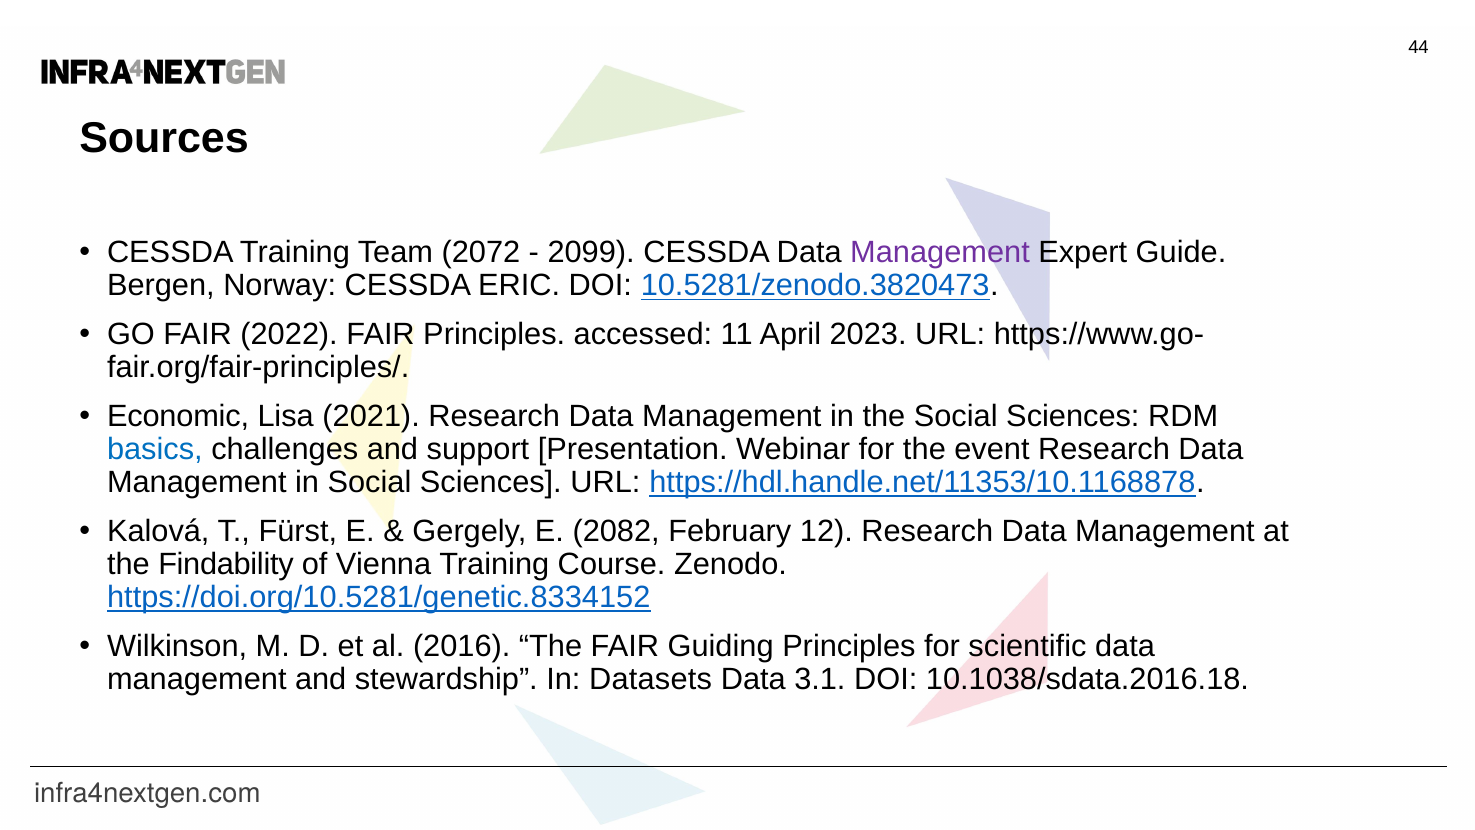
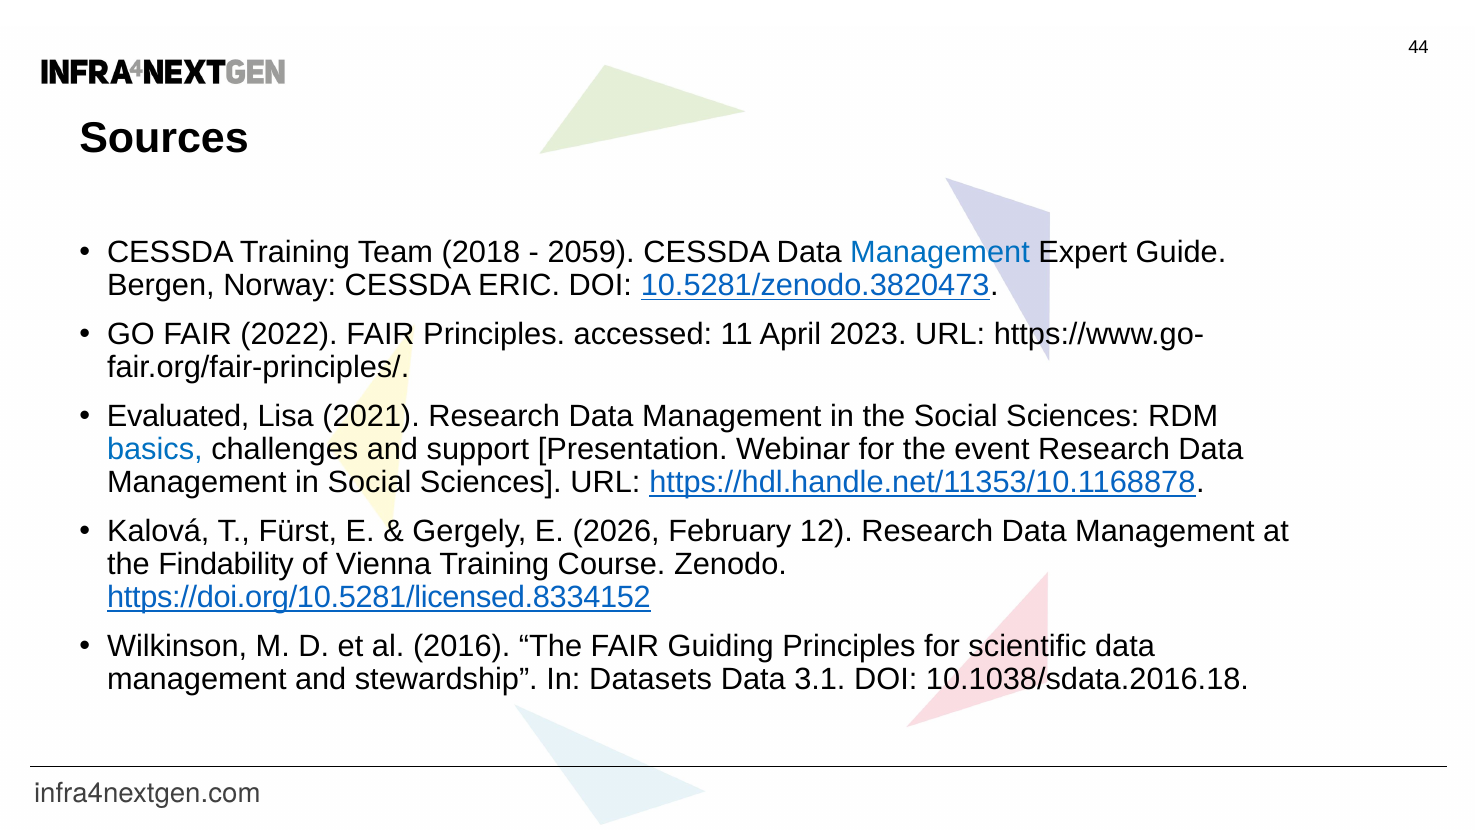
2072: 2072 -> 2018 (481, 253)
2099: 2099 -> 2059 (591, 253)
Management colour: purple -> blue (940, 253)
Economic: Economic -> Evaluated (178, 416)
2082: 2082 -> 2026 (616, 531)
https://doi.org/10.5281/genetic.8334152: https://doi.org/10.5281/genetic.8334152 -> https://doi.org/10.5281/licensed.8334152 (379, 597)
